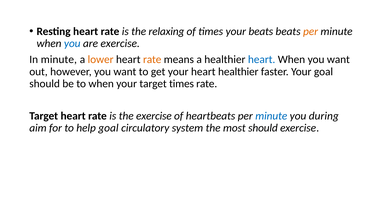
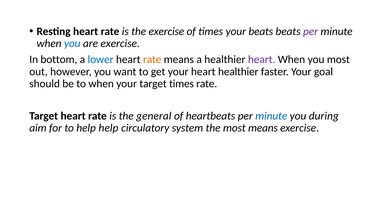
the relaxing: relaxing -> exercise (166, 31)
per colour: orange -> purple (311, 31)
In minute: minute -> bottom (59, 60)
lower colour: orange -> blue (101, 60)
heart colour: blue -> purple (262, 60)
When you want: want -> most (338, 60)
the exercise: exercise -> general (154, 116)
help goal: goal -> help (108, 128)
most should: should -> means (263, 128)
